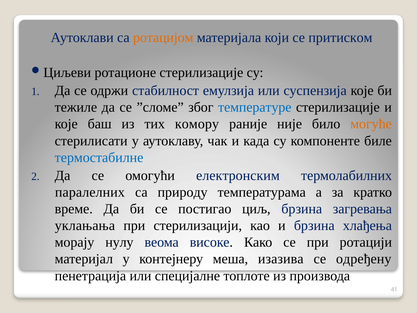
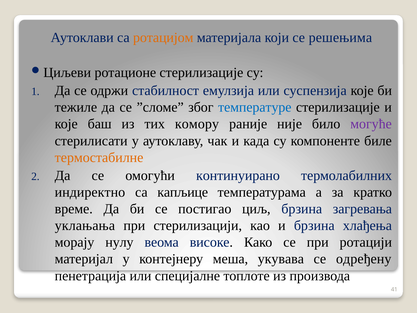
притиском: притиском -> решењима (340, 38)
могуће colour: orange -> purple (371, 124)
термостабилне colour: blue -> orange (99, 157)
електронским: електронским -> континуирано (238, 175)
паралелних: паралелних -> индиректно (90, 192)
природу: природу -> капљице (183, 192)
изазива: изазива -> укувава (281, 259)
